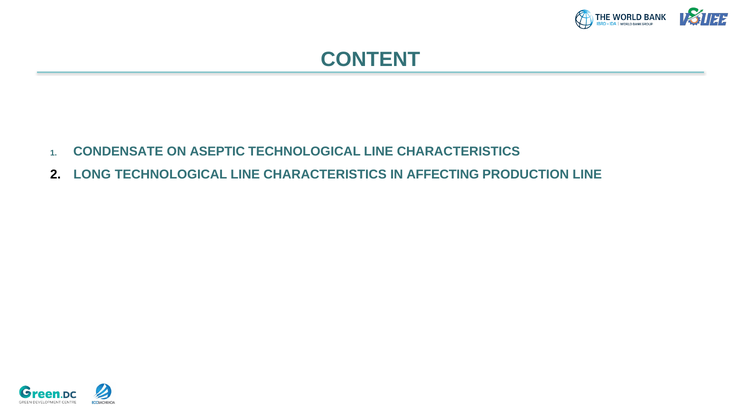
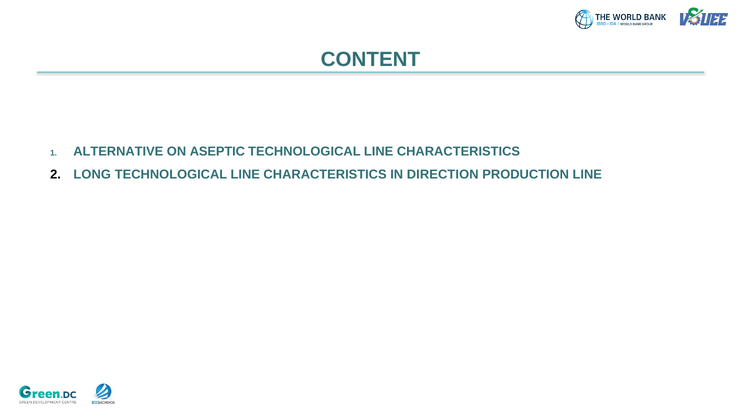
CONDENSATE: CONDENSATE -> ALTERNATIVE (118, 151)
AFFECTING: AFFECTING -> DIRECTION (443, 174)
